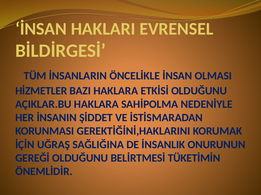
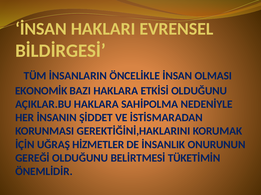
HİZMETLER: HİZMETLER -> EKONOMİK (41, 91)
SAĞLIĞINA: SAĞLIĞINA -> HİZMETLER (98, 145)
